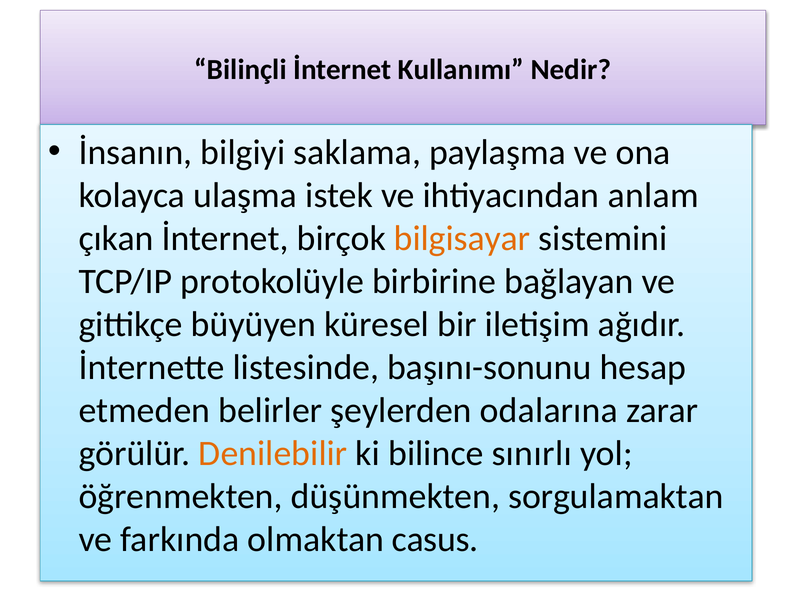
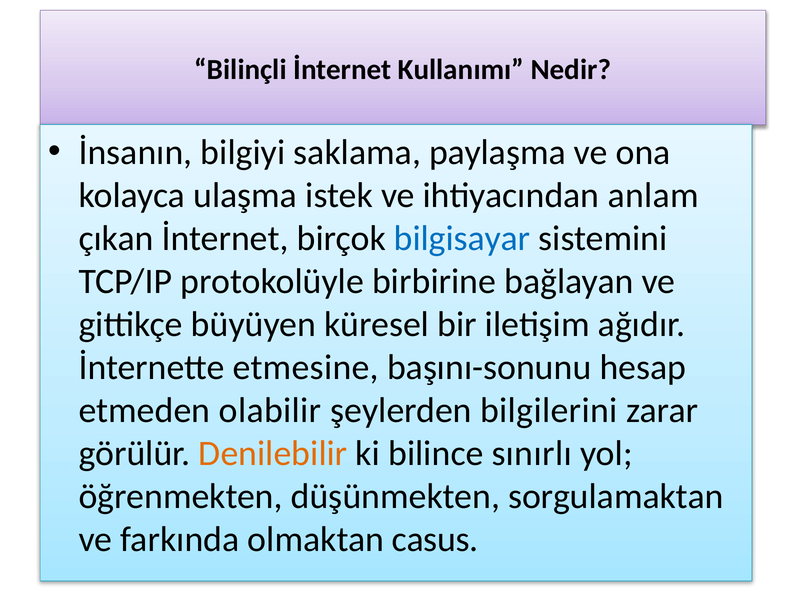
bilgisayar colour: orange -> blue (462, 239)
listesinde: listesinde -> etmesine (306, 368)
belirler: belirler -> olabilir (270, 411)
odalarına: odalarına -> bilgilerini (549, 411)
